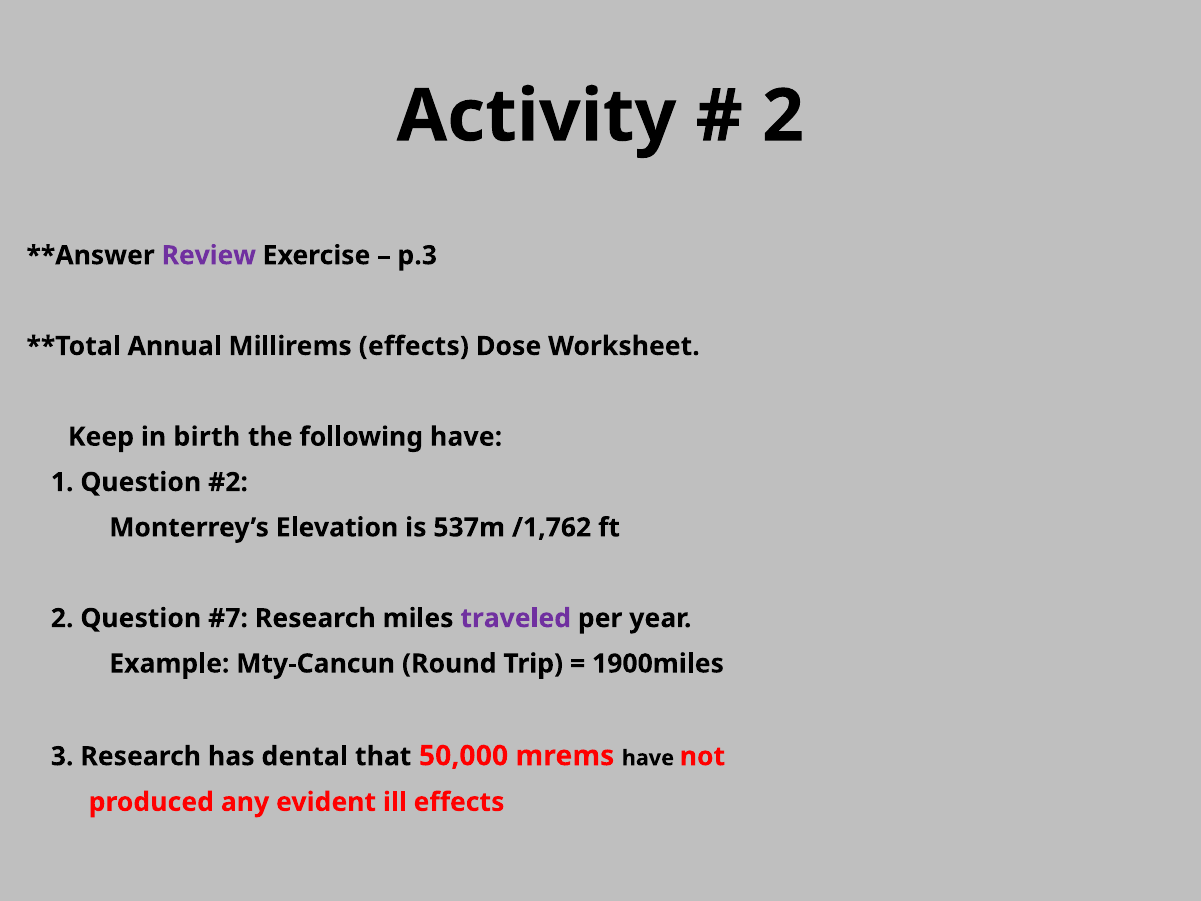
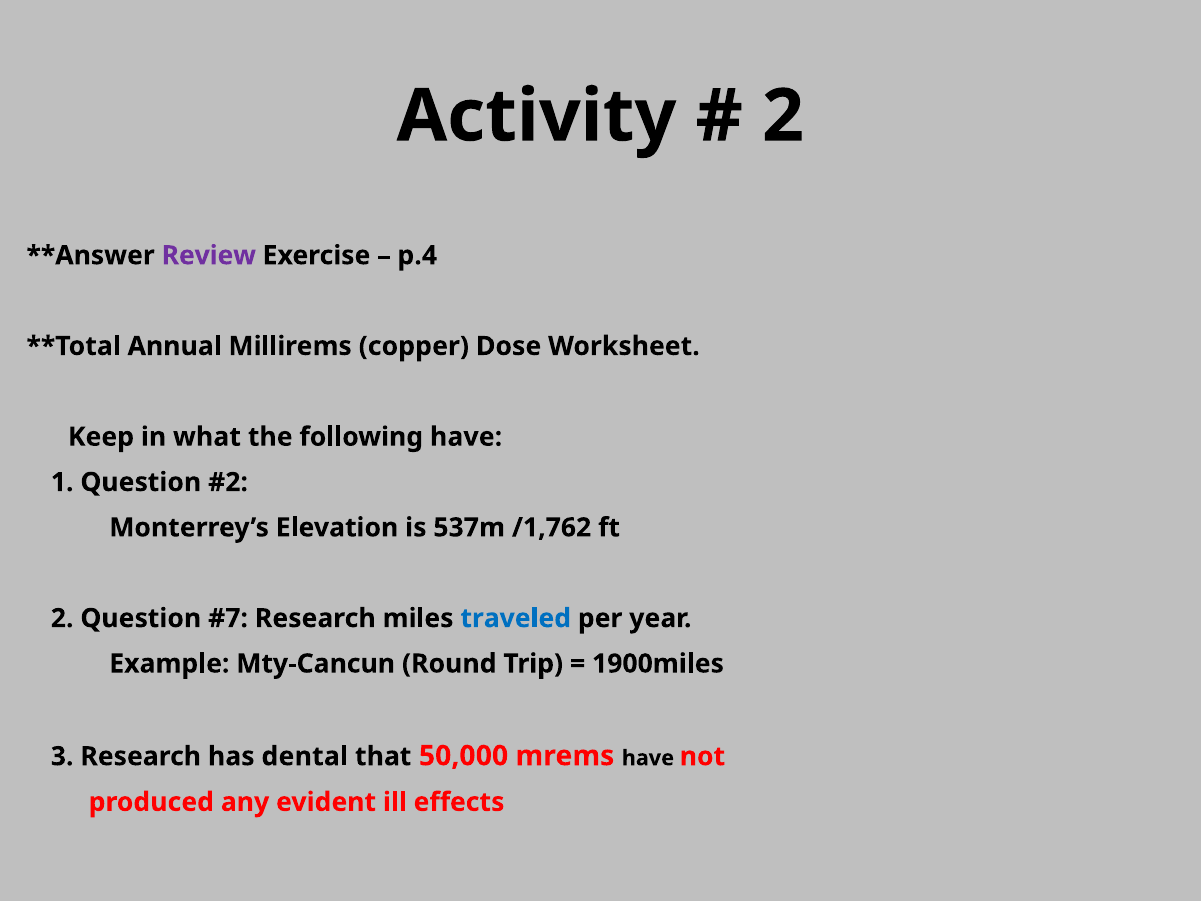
p.3: p.3 -> p.4 (417, 255)
Millirems effects: effects -> copper (414, 346)
birth: birth -> what (207, 437)
traveled colour: purple -> blue (516, 618)
